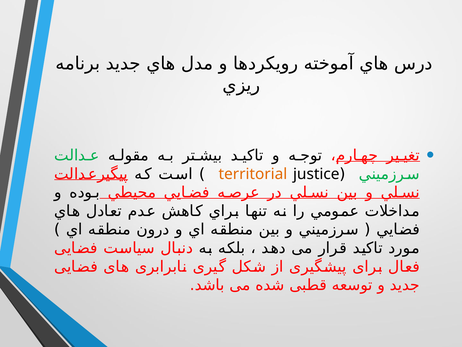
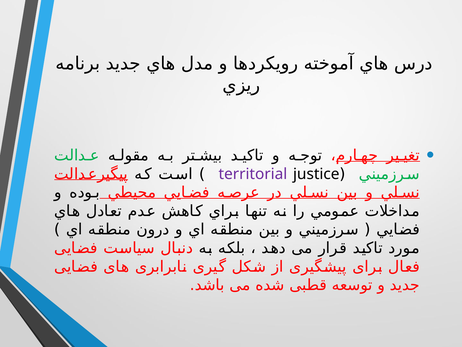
territorial colour: orange -> purple (253, 174)
